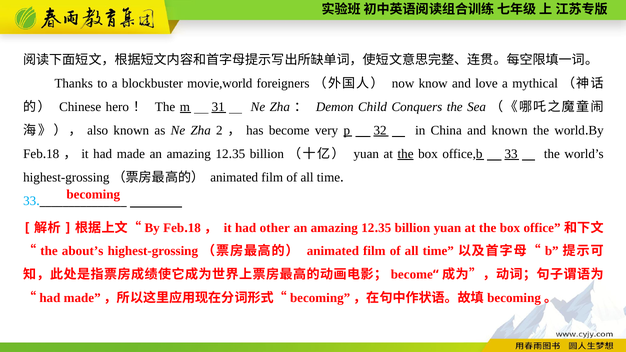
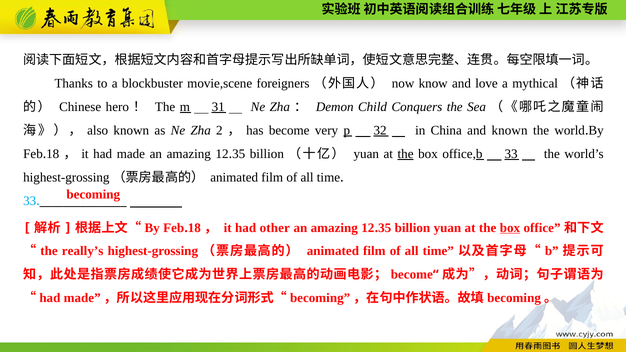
movie,world: movie,world -> movie,scene (220, 83)
box underline: none -> present (510, 228)
about’s: about’s -> really’s (83, 251)
